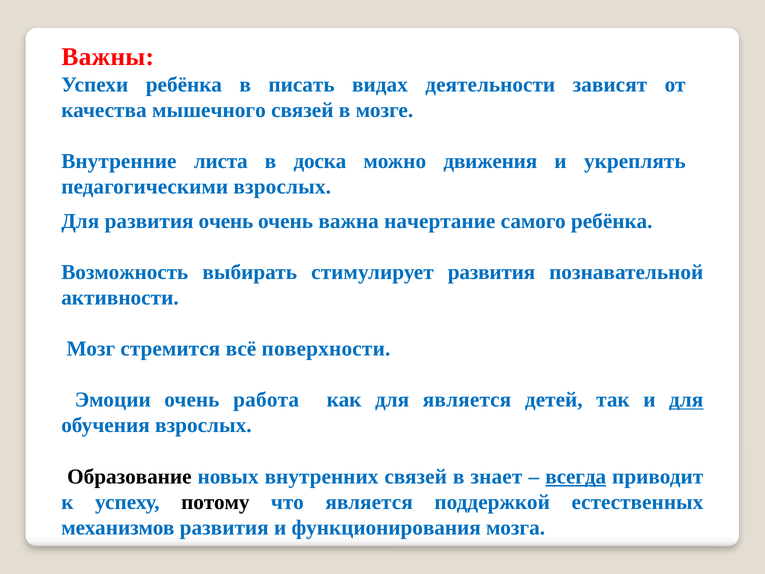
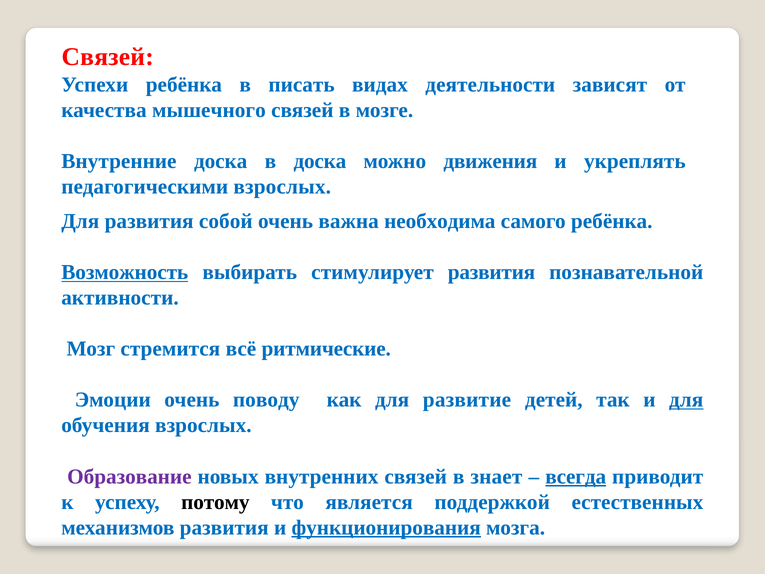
Важны: Важны -> Связей (108, 57)
Внутренние листа: листа -> доска (221, 161)
развития очень: очень -> собой (226, 221)
начертание: начертание -> необходима (440, 221)
Возможность underline: none -> present (125, 272)
поверхности: поверхности -> ритмические (326, 349)
работа: работа -> поводу (266, 400)
для является: является -> развитие (467, 400)
Образование colour: black -> purple (129, 476)
функционирования underline: none -> present (386, 527)
